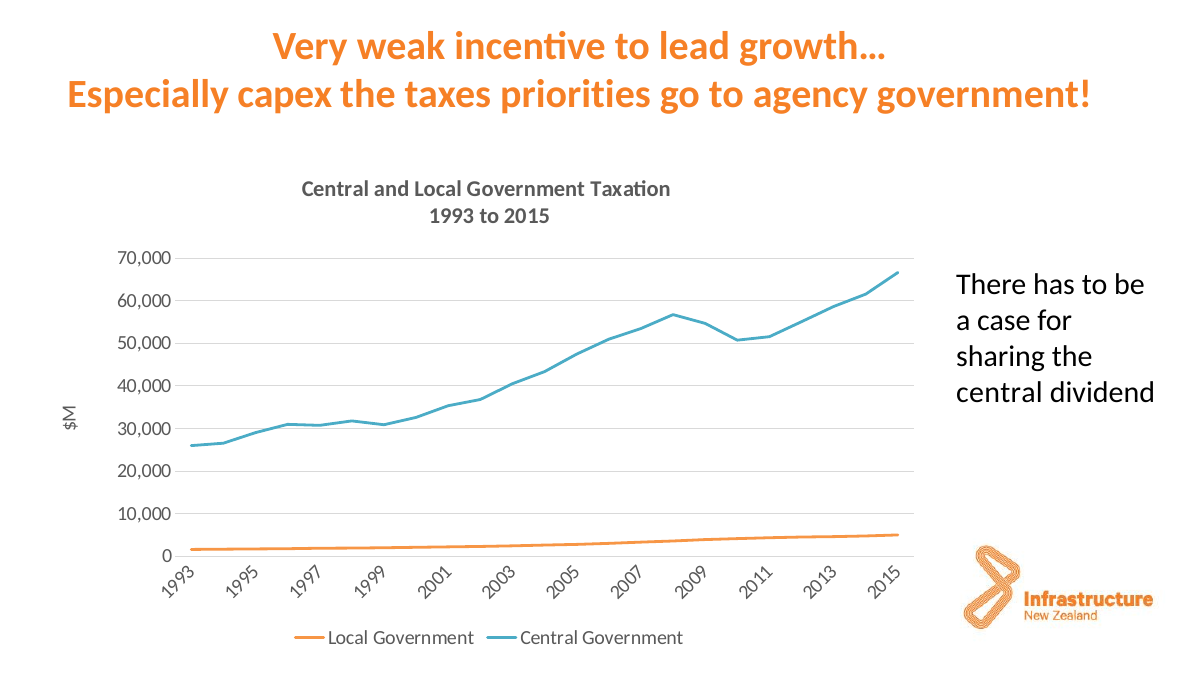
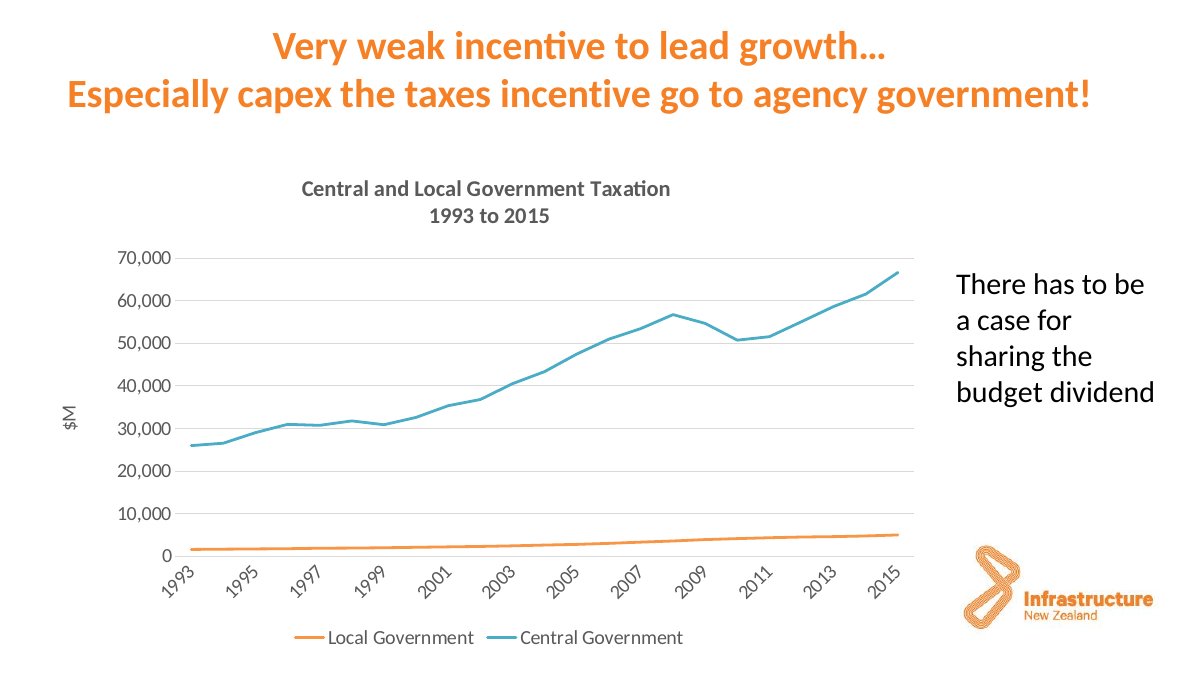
taxes priorities: priorities -> incentive (576, 95)
central: central -> budget (1000, 393)
